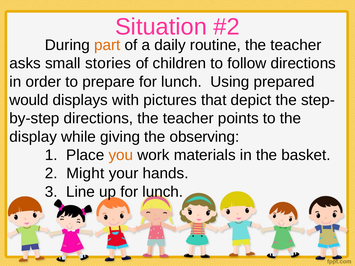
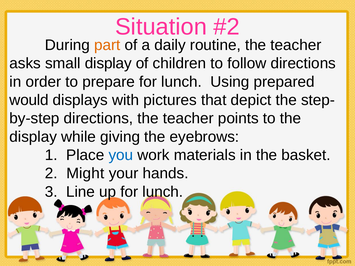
small stories: stories -> display (108, 63)
observing: observing -> eyebrows (204, 137)
you colour: orange -> blue (121, 155)
